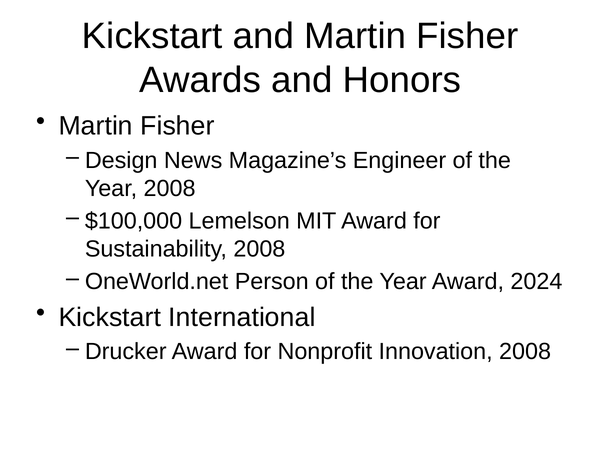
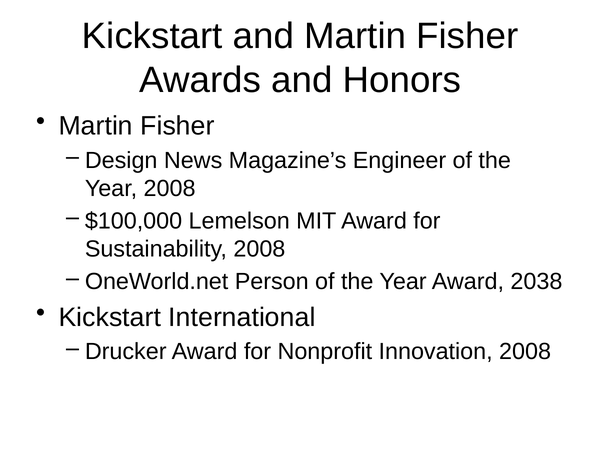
2024: 2024 -> 2038 (536, 282)
